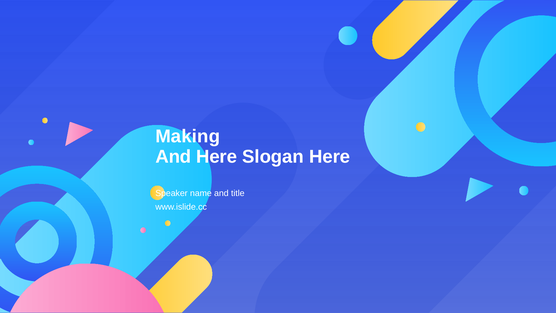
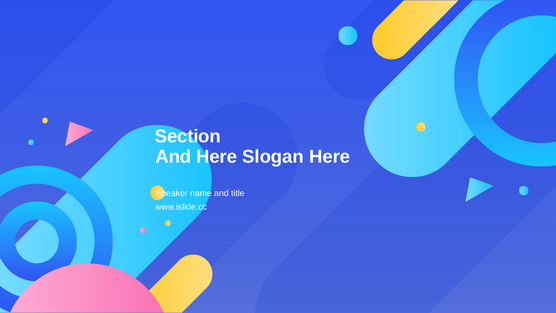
Making: Making -> Section (188, 136)
